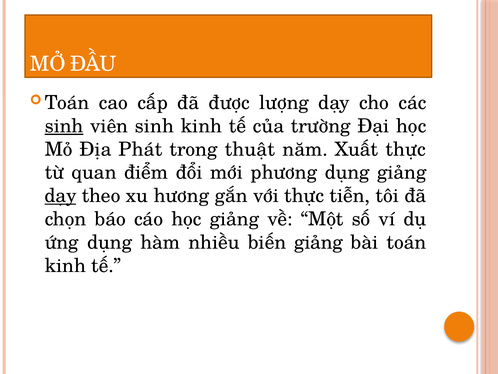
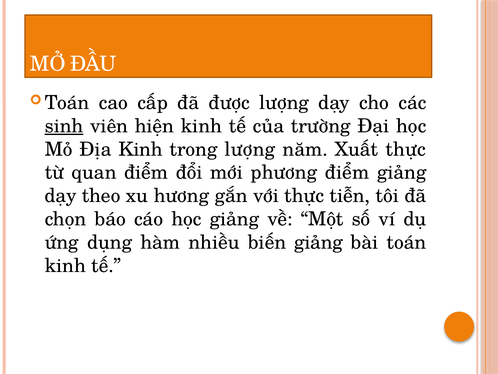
viên sinh: sinh -> hiện (155, 126)
Địa Phát: Phát -> Kinh (141, 149)
trong thuật: thuật -> lượng (250, 149)
phương dụng: dụng -> điểm (347, 172)
dạy underline: present -> none (61, 196)
